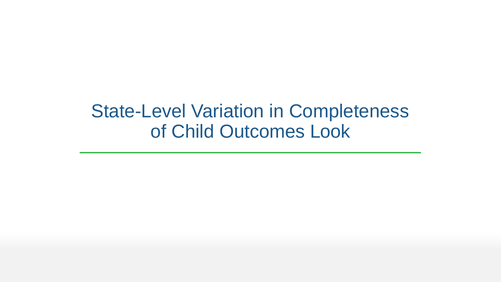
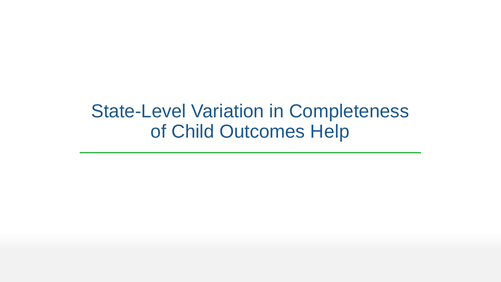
Look: Look -> Help (330, 132)
